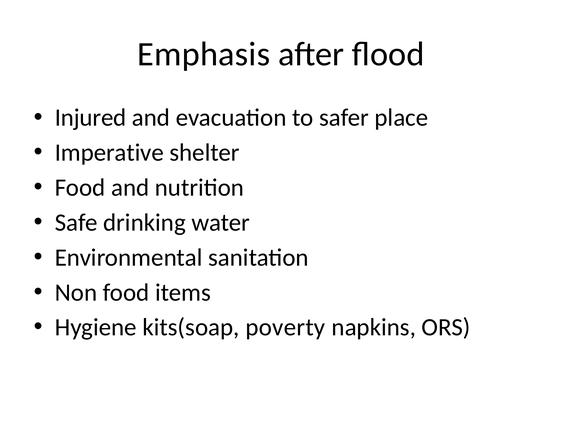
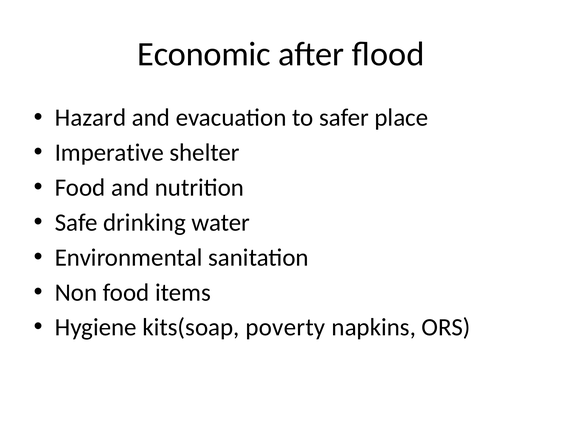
Emphasis: Emphasis -> Economic (204, 54)
Injured: Injured -> Hazard (90, 118)
